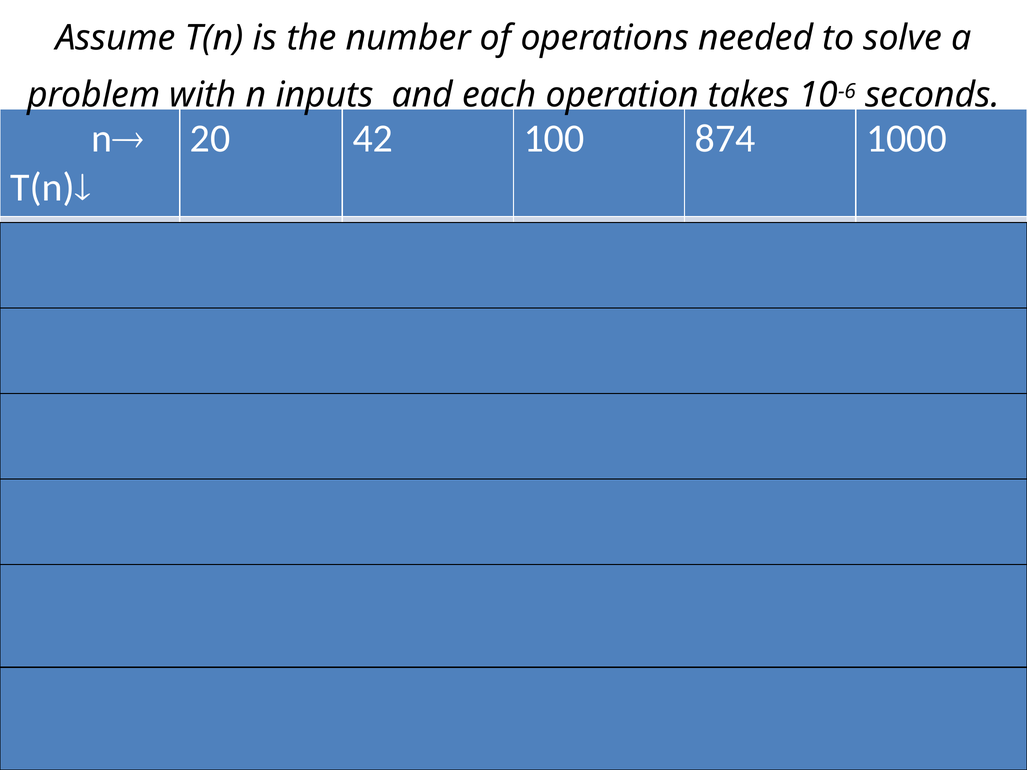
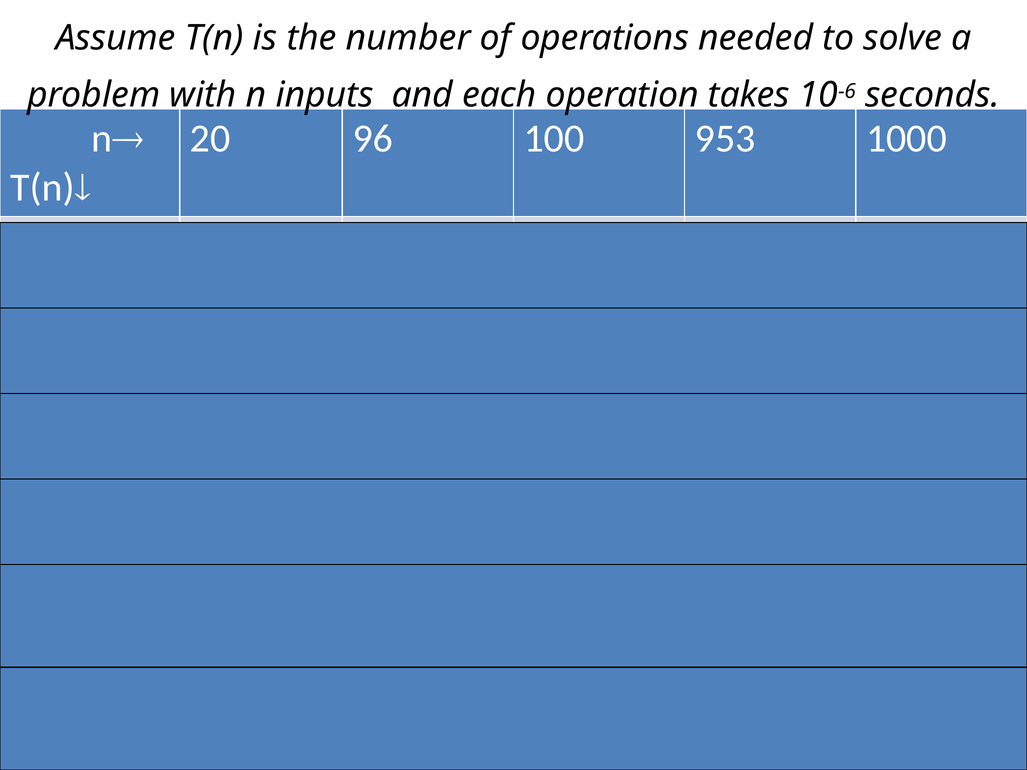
42: 42 -> 96 (373, 139)
874: 874 -> 953 (725, 139)
